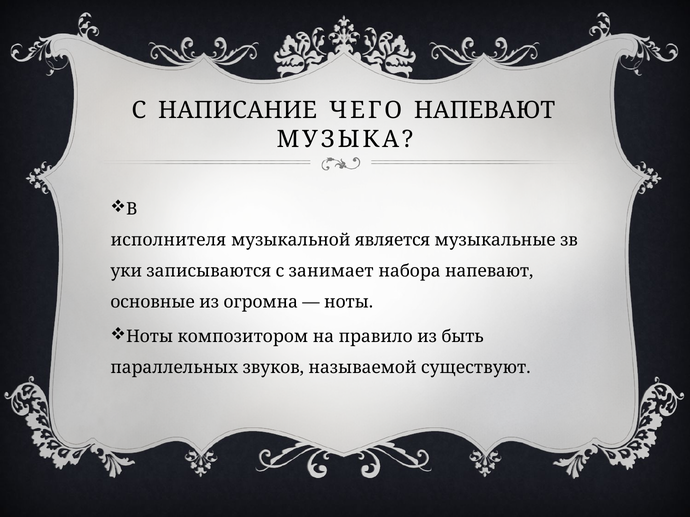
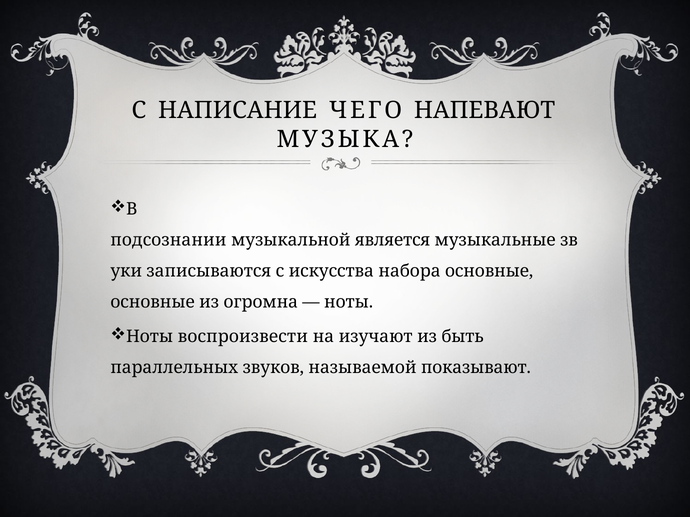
исполнителя: исполнителя -> подсознании (168, 240)
занимает: занимает -> искусства (331, 271)
набора напевают: напевают -> основные (489, 271)
композитором: композитором -> воспроизвести (243, 337)
правило: правило -> изучают (376, 337)
существуют: существуют -> показывают (476, 368)
